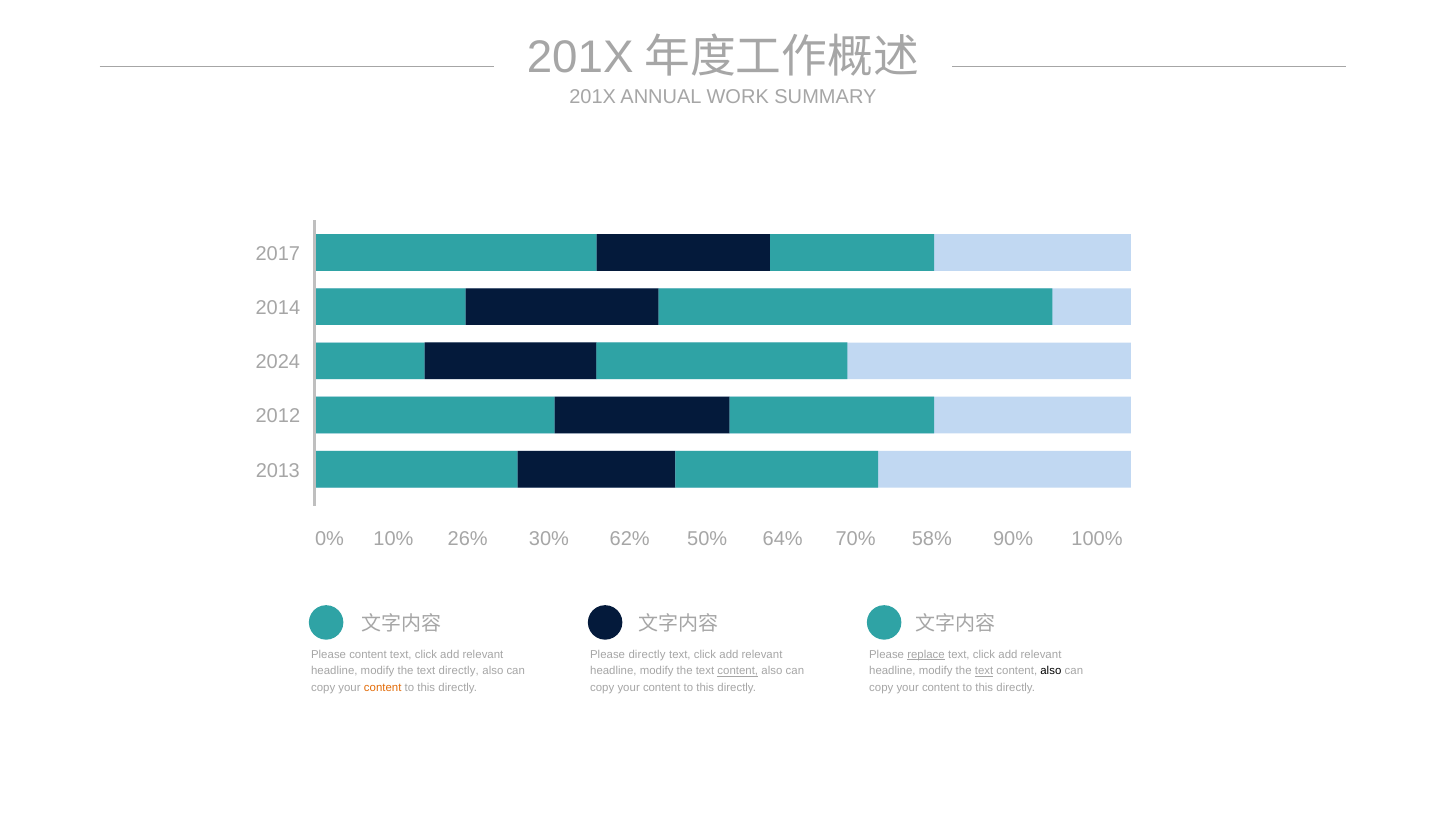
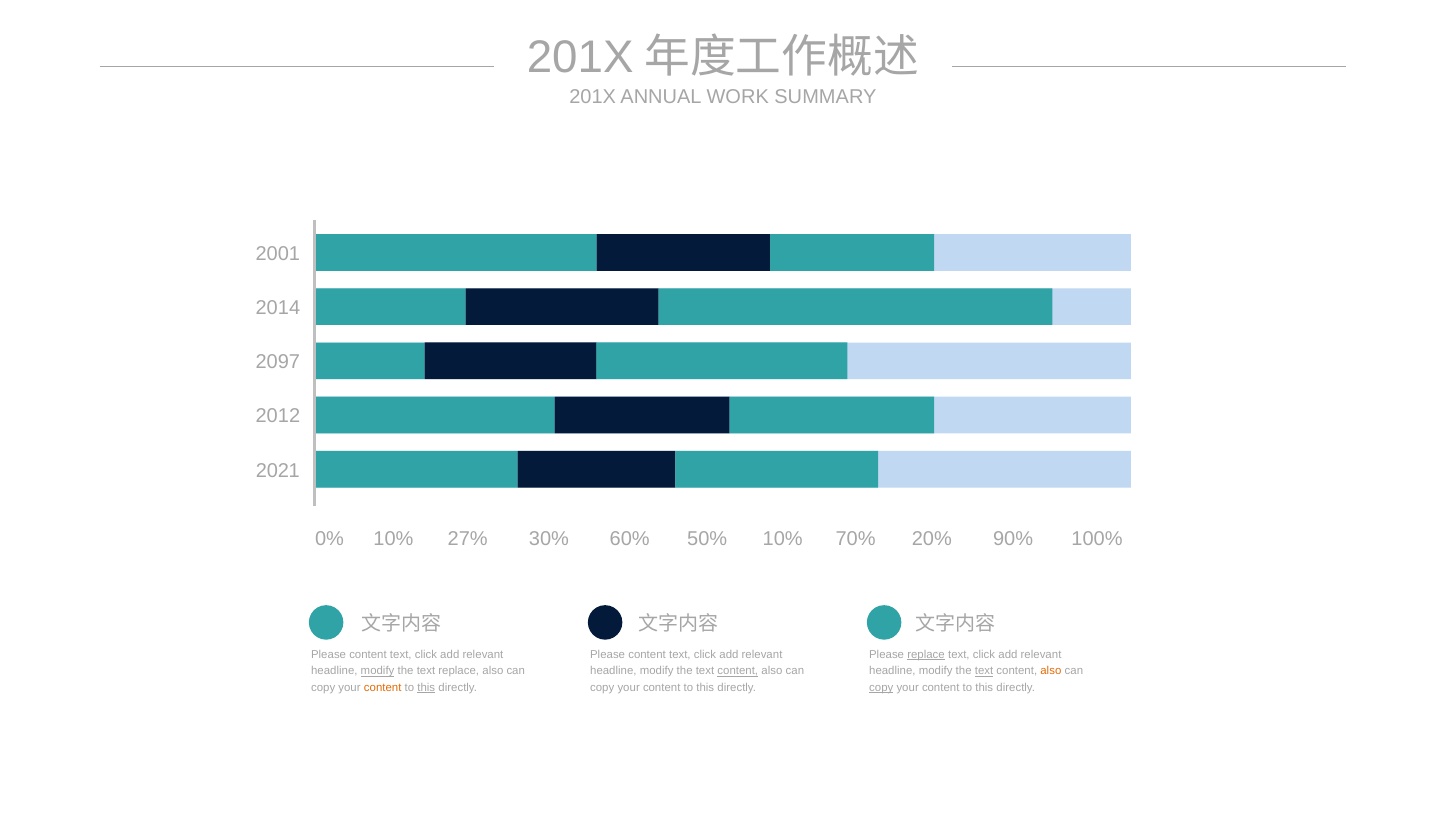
2017: 2017 -> 2001 (278, 254)
2024: 2024 -> 2097 (278, 362)
2013: 2013 -> 2021 (278, 471)
26%: 26% -> 27% (468, 539)
62%: 62% -> 60% (630, 539)
50% 64%: 64% -> 10% (783, 539)
58%: 58% -> 20% (932, 539)
directly: directly -> content (647, 655)
modify underline: none -> present (378, 671)
text directly: directly -> replace (459, 671)
also colour: black -> orange (1051, 671)
this underline: none -> present (426, 688)
copy underline: none -> present (881, 688)
